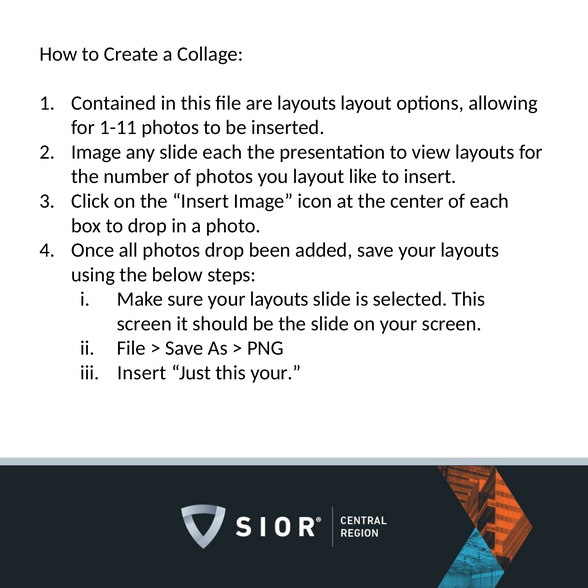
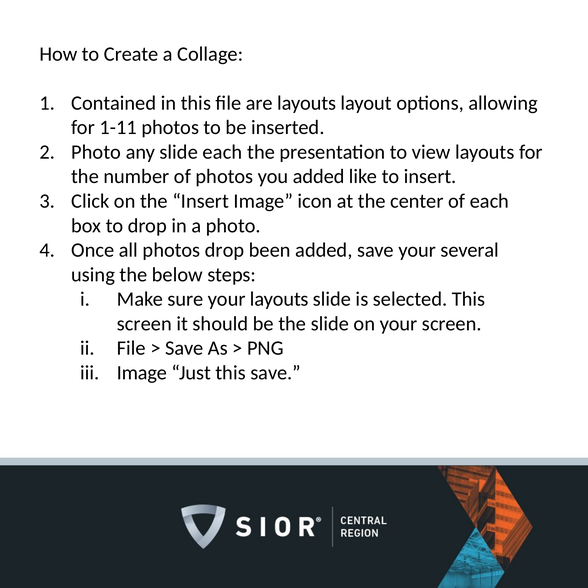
Image: Image -> Photo (96, 152)
you layout: layout -> added (319, 177)
save your layouts: layouts -> several (470, 250)
Insert: Insert -> Image (142, 373)
this your: your -> save (276, 373)
